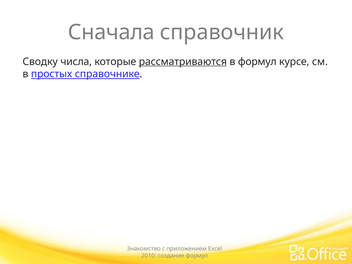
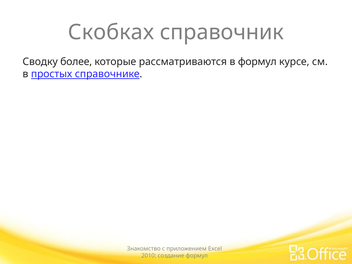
Сначала: Сначала -> Скобках (111, 32)
числа: числа -> более (76, 62)
рассматриваются underline: present -> none (183, 62)
